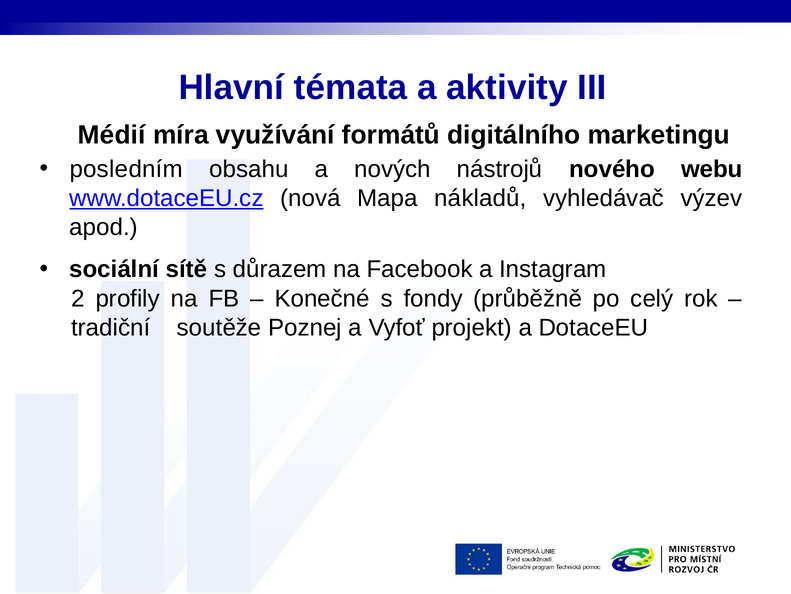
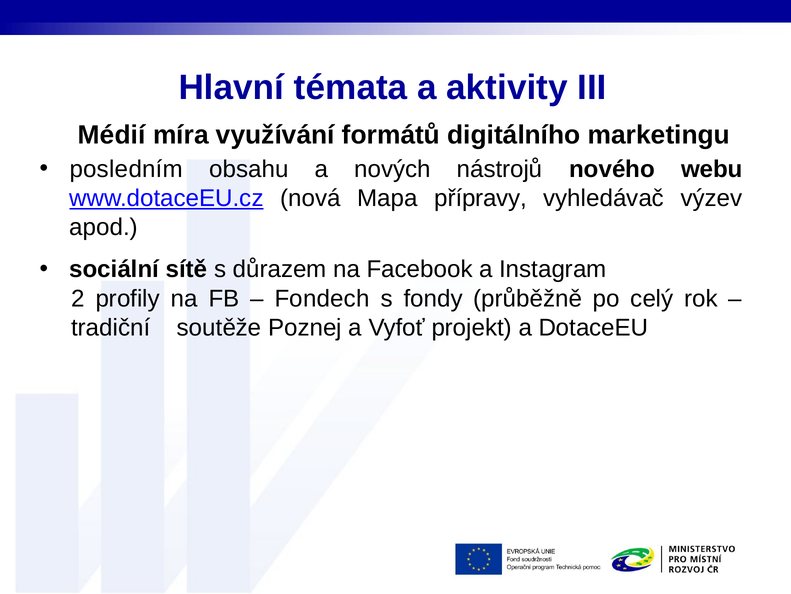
nákladů: nákladů -> přípravy (481, 198)
Konečné: Konečné -> Fondech (322, 298)
